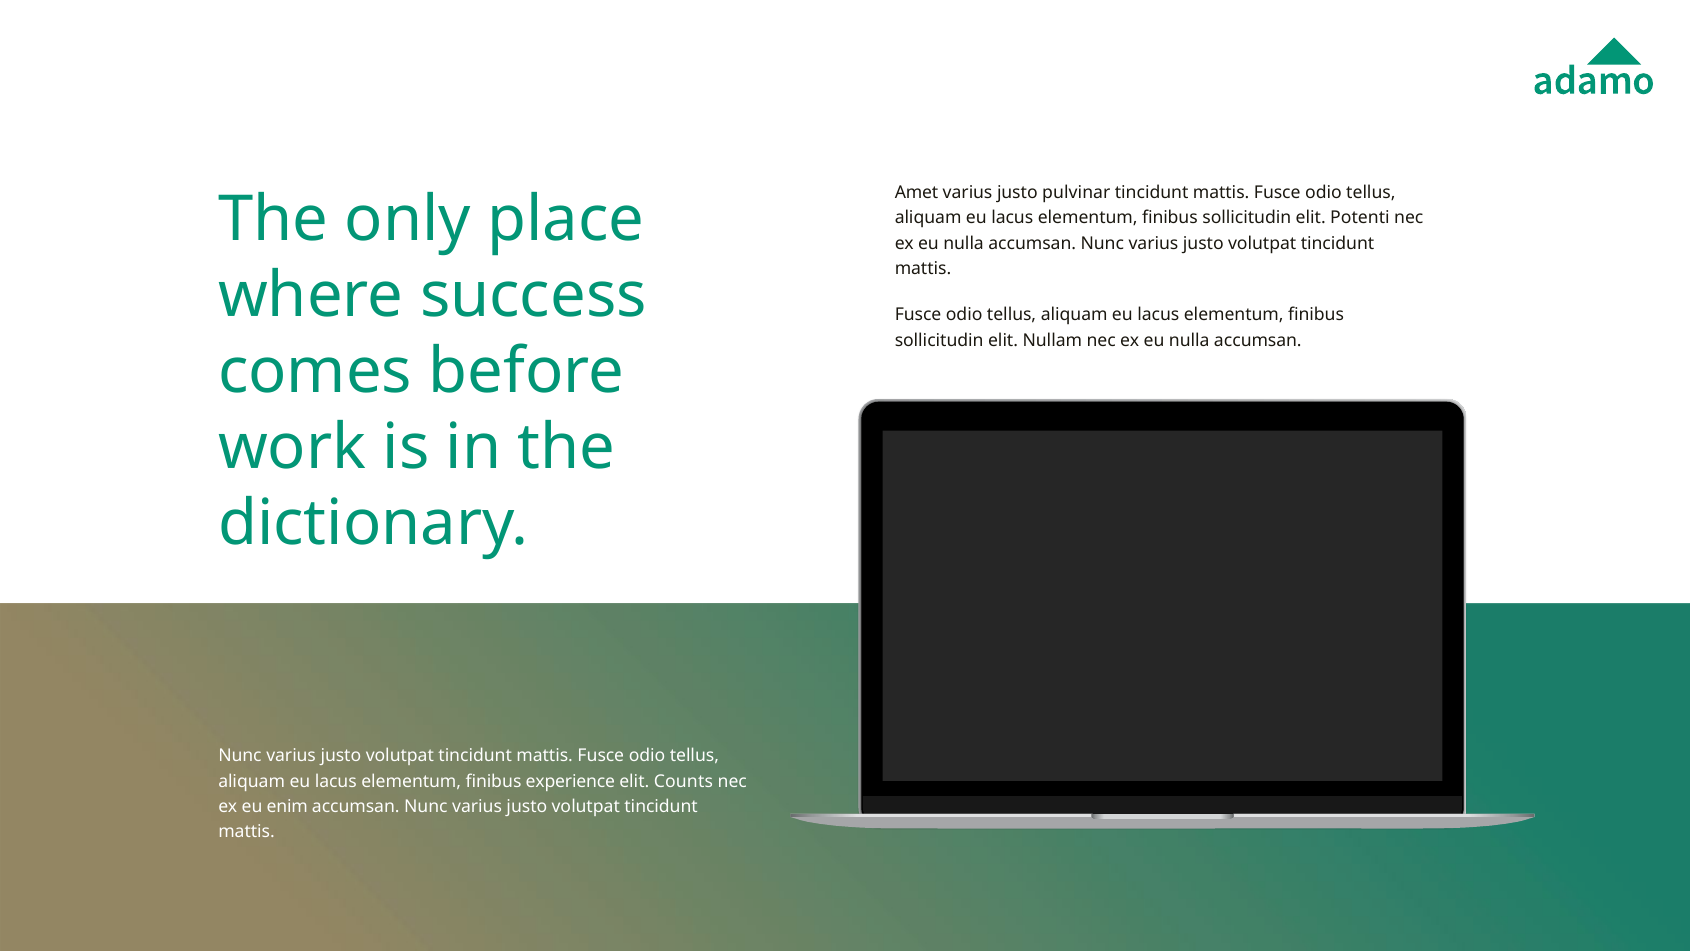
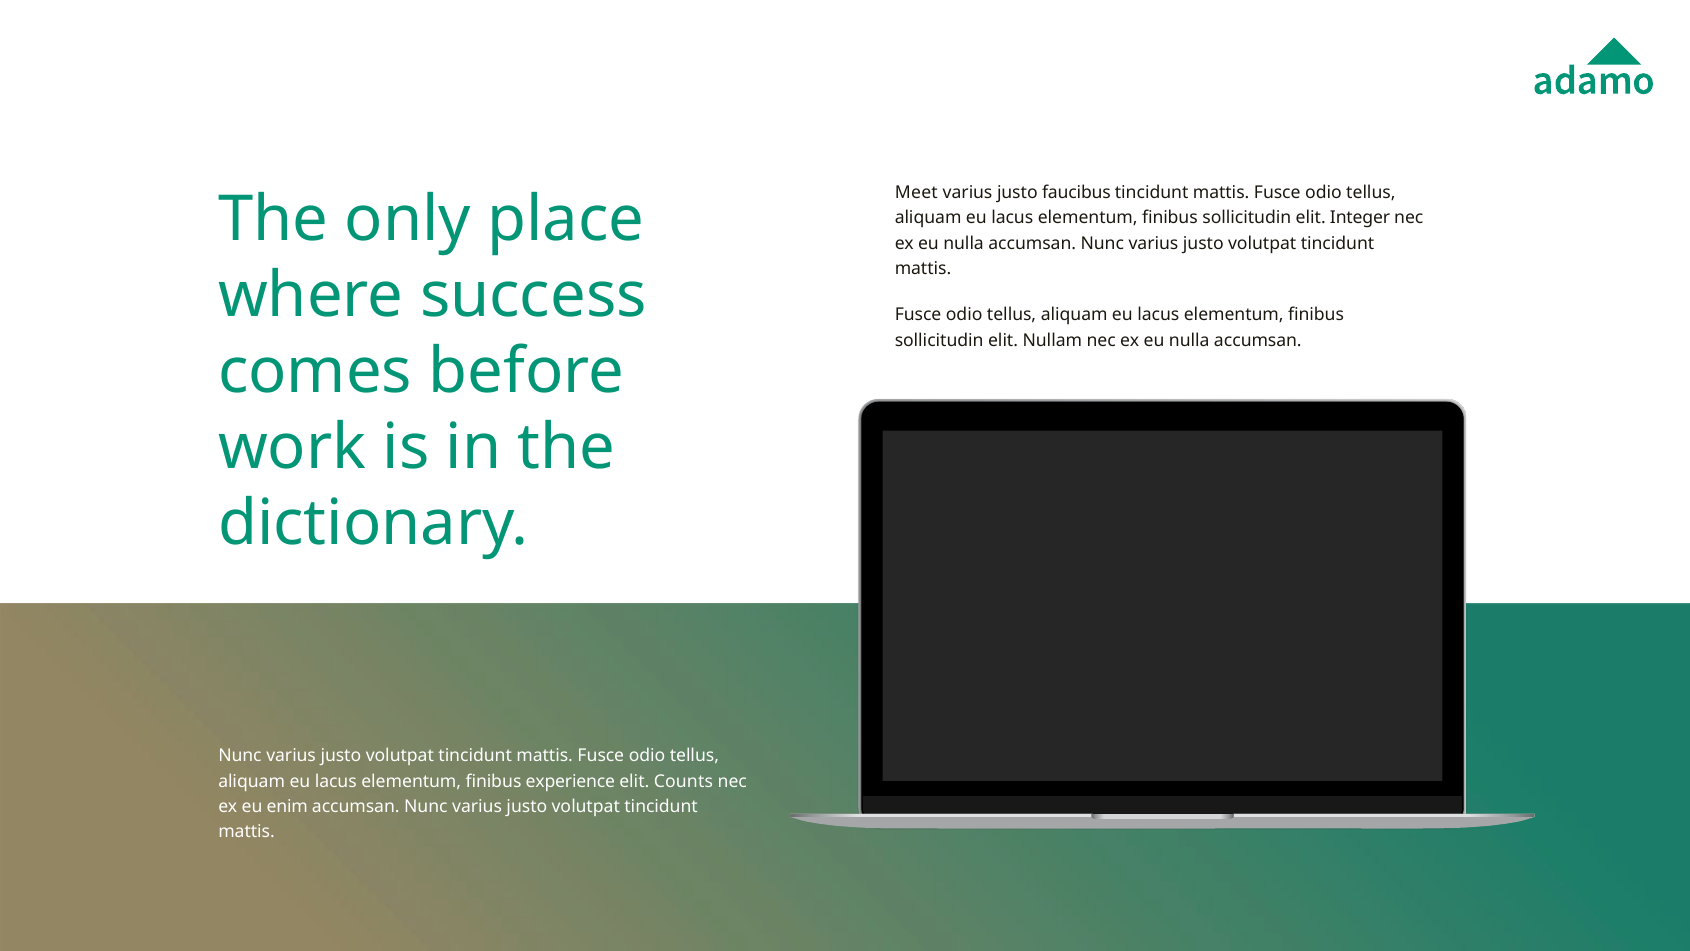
Amet: Amet -> Meet (916, 193)
pulvinar: pulvinar -> faucibus (1076, 193)
Potenti: Potenti -> Integer (1360, 218)
